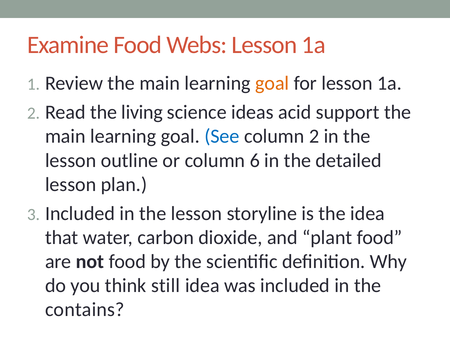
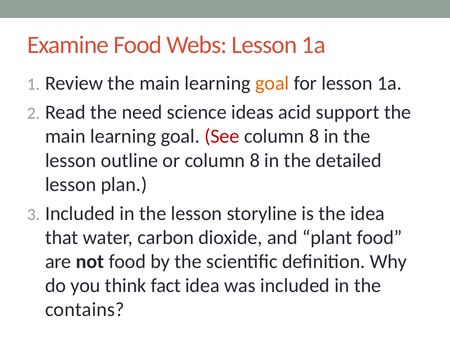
living: living -> need (142, 112)
See colour: blue -> red (222, 136)
2: 2 -> 8 (314, 136)
or column 6: 6 -> 8 (255, 160)
still: still -> fact (166, 285)
